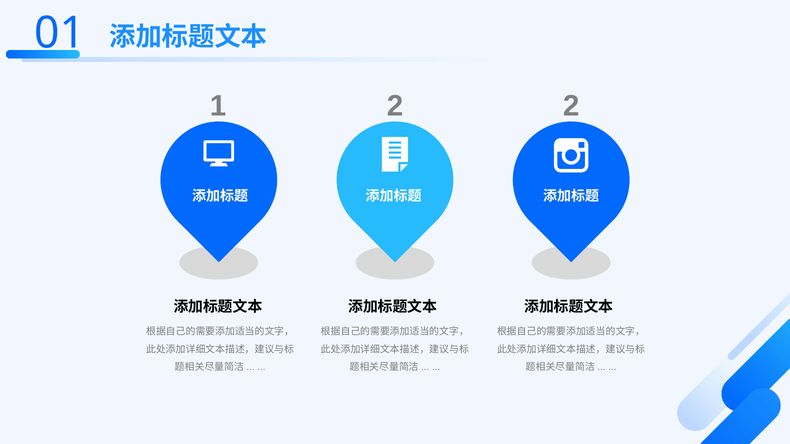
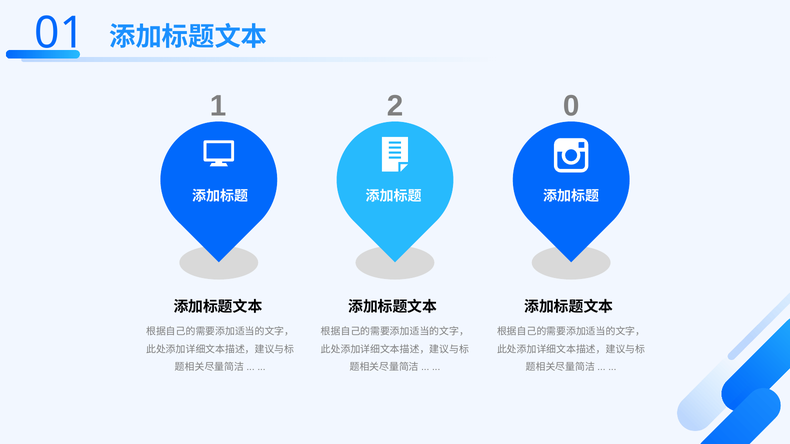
2 2: 2 -> 0 (571, 106)
